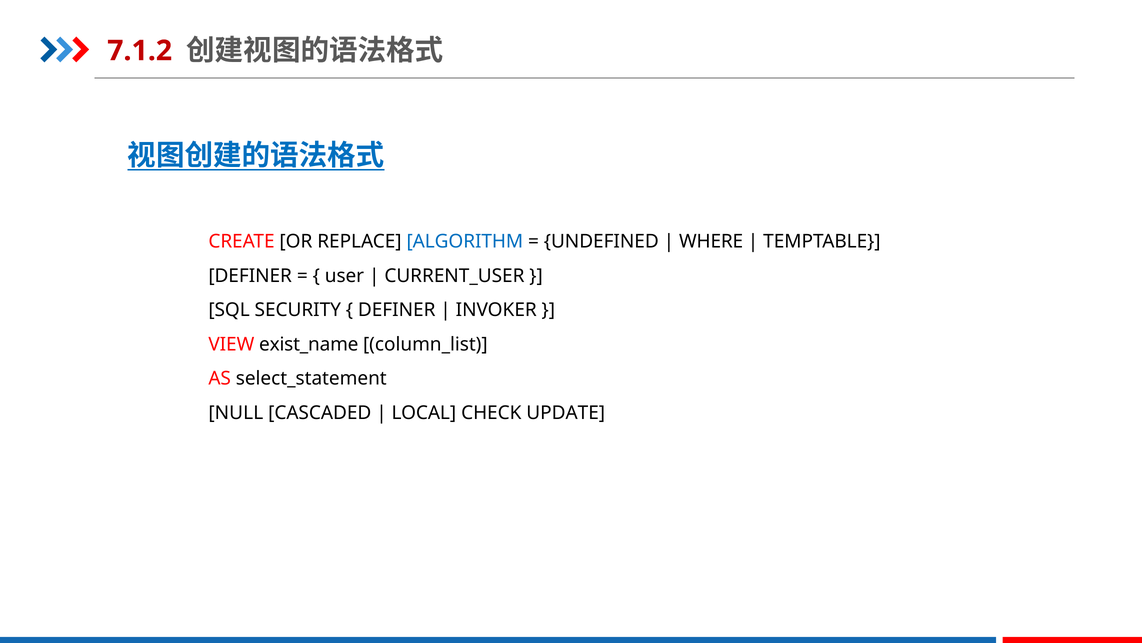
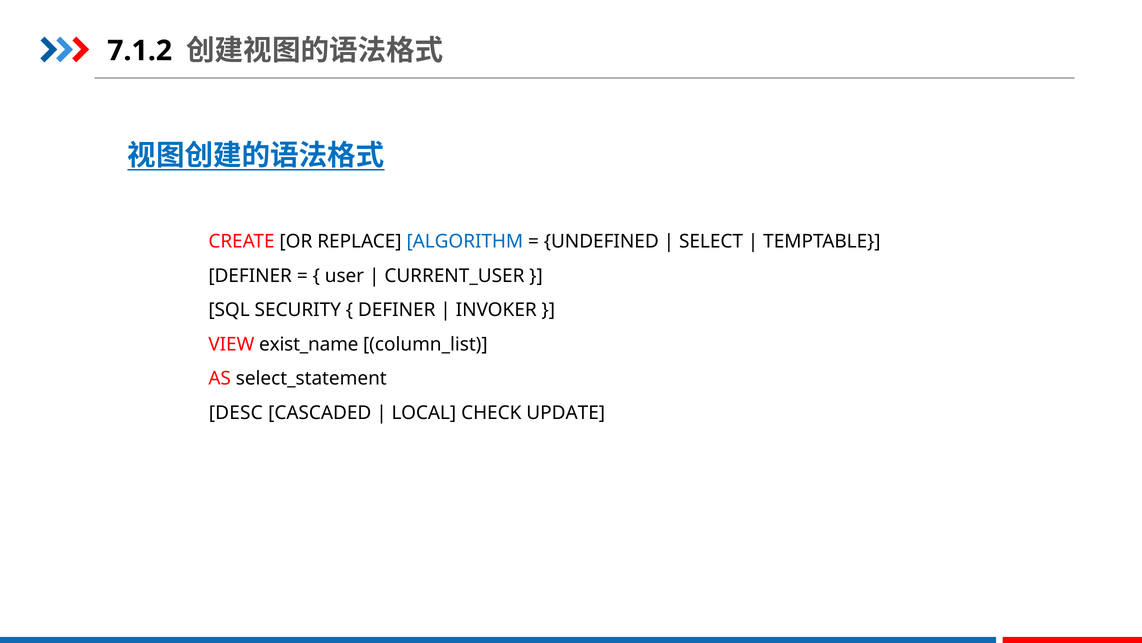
7.1.2 colour: red -> black (140, 51)
WHERE: WHERE -> SELECT (711, 241)
NULL: NULL -> DESC (236, 413)
